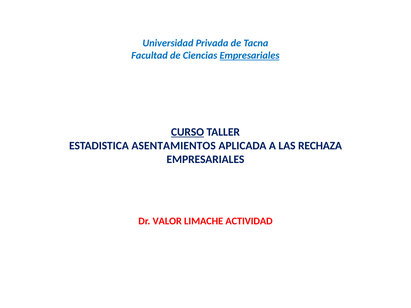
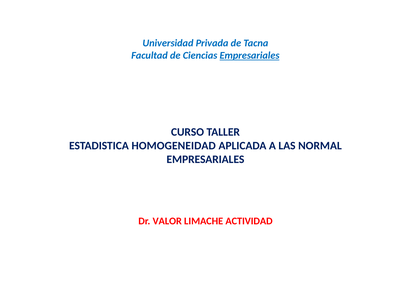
CURSO underline: present -> none (188, 132)
ASENTAMIENTOS: ASENTAMIENTOS -> HOMOGENEIDAD (174, 146)
RECHAZA: RECHAZA -> NORMAL (320, 146)
